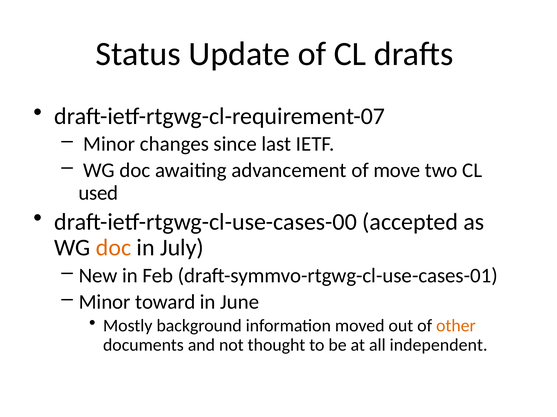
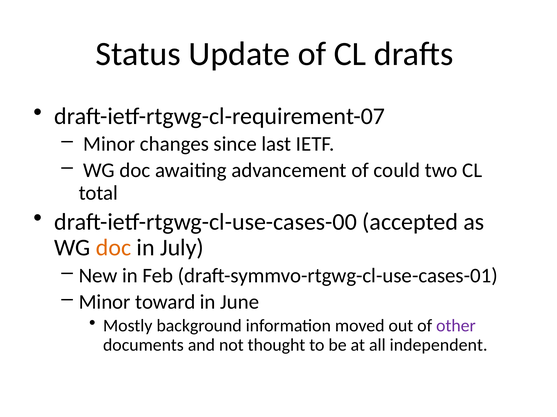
move: move -> could (397, 171)
used: used -> total (98, 193)
other colour: orange -> purple (456, 326)
